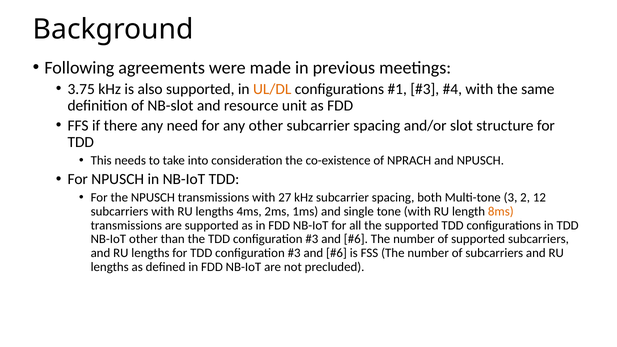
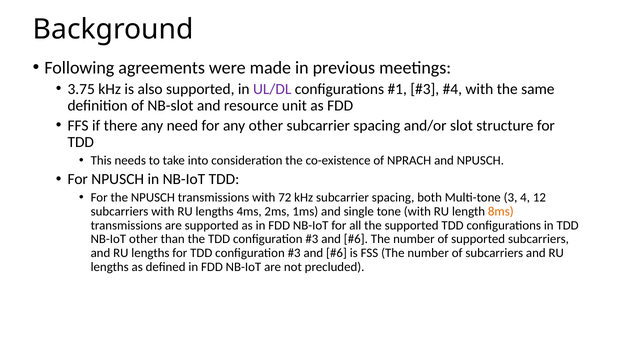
UL/DL colour: orange -> purple (272, 89)
27: 27 -> 72 (285, 198)
2: 2 -> 4 (525, 198)
